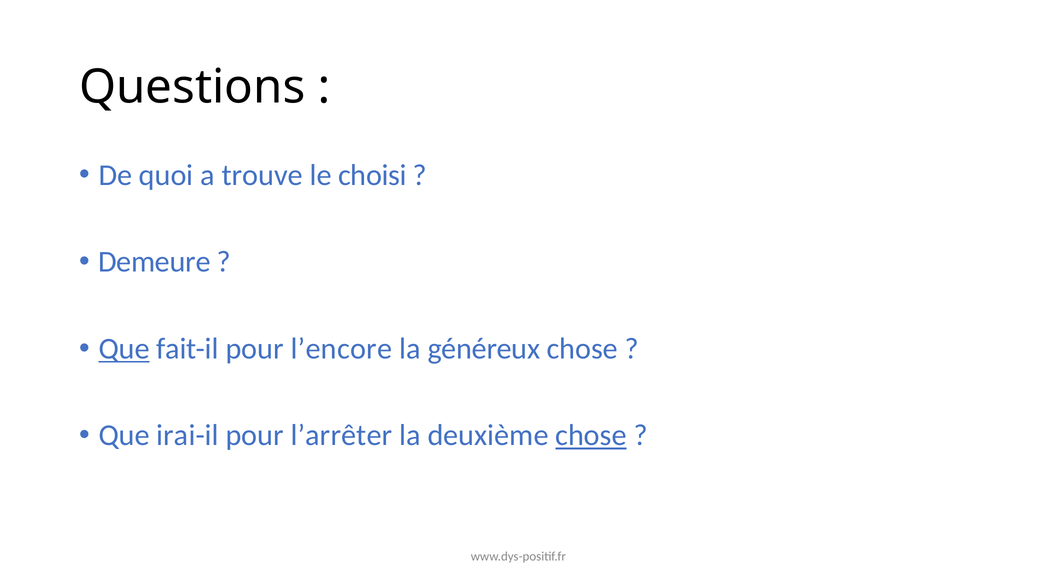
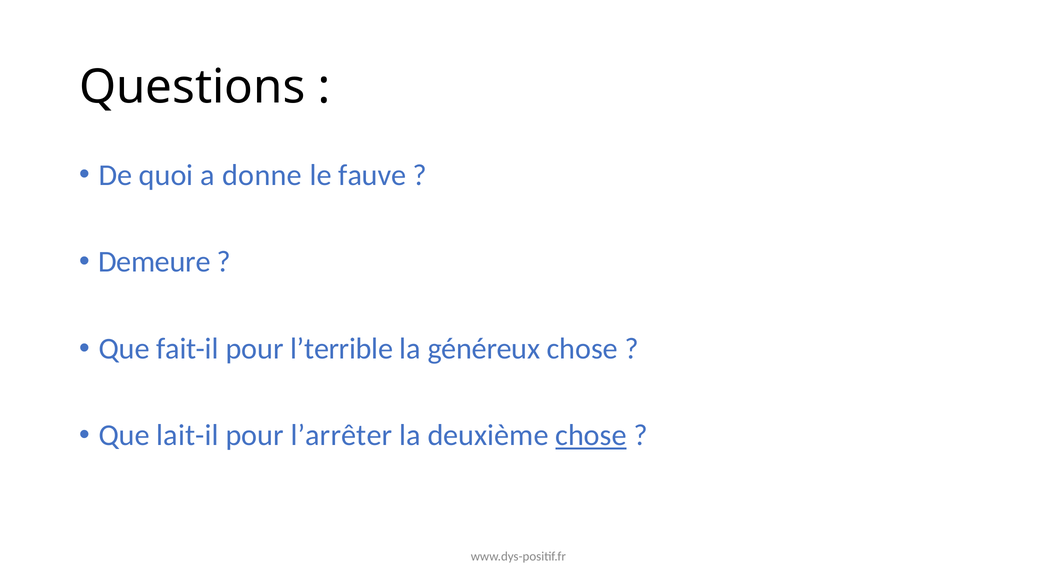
trouve: trouve -> donne (262, 175)
choisi: choisi -> fauve (372, 175)
Que underline: present -> none (124, 349)
l’encore: l’encore -> l’terrible (342, 349)
irai-il: irai-il -> lait-il (188, 436)
